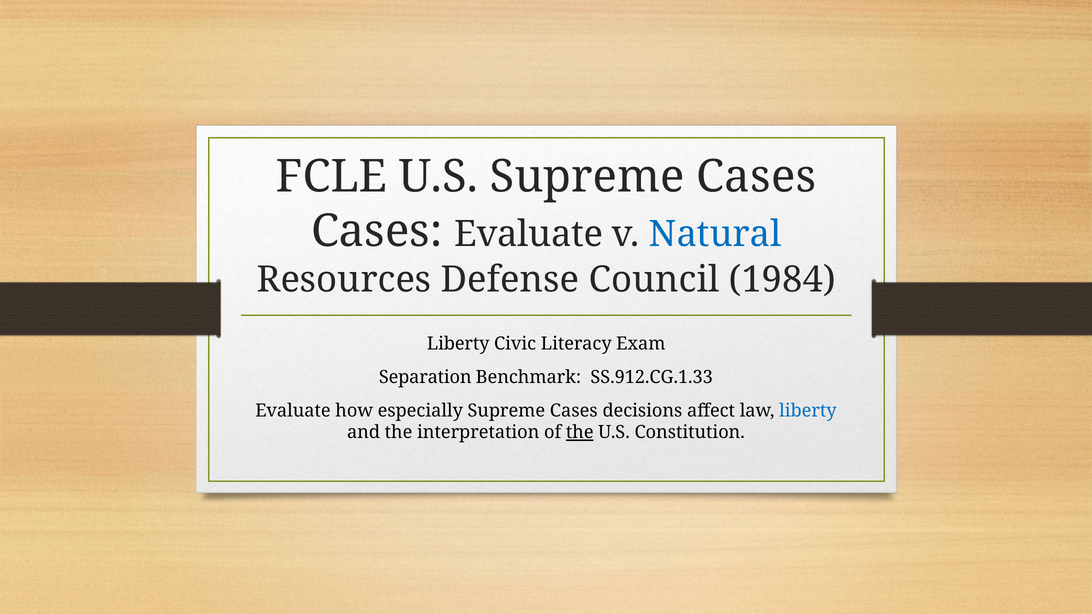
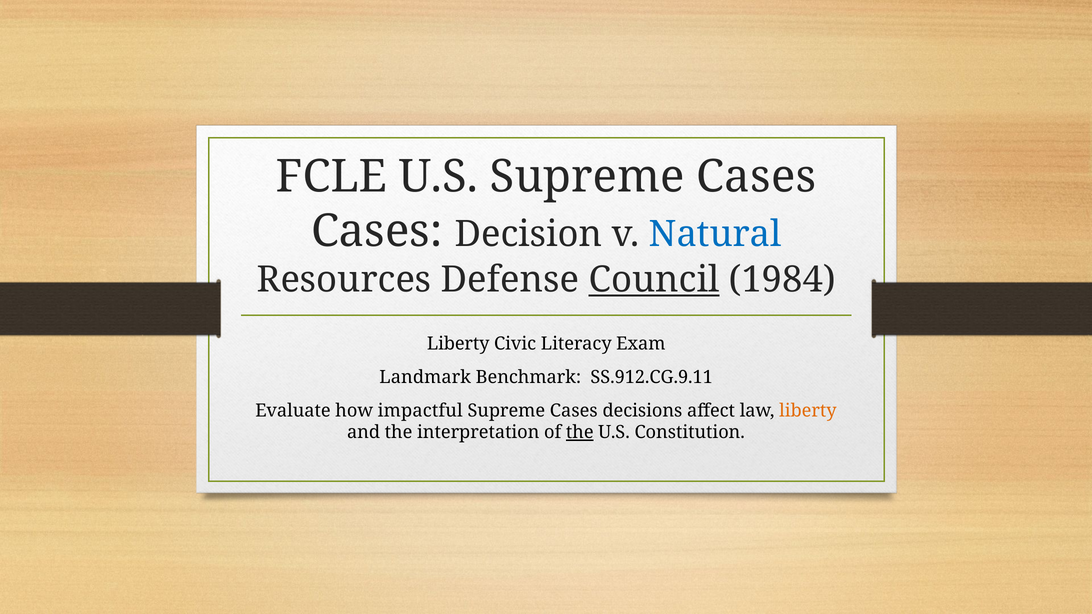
Cases Evaluate: Evaluate -> Decision (529, 234)
Council underline: none -> present (654, 280)
Separation: Separation -> Landmark (425, 377)
SS.912.CG.1.33: SS.912.CG.1.33 -> SS.912.CG.9.11 (652, 377)
especially: especially -> impactful (420, 411)
liberty colour: blue -> orange (808, 411)
